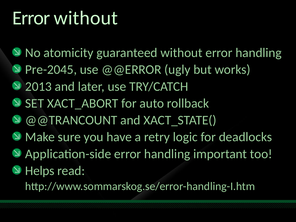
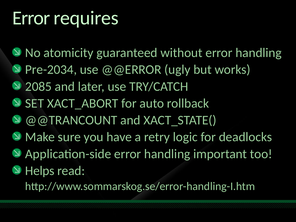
Error without: without -> requires (86, 18)
Pre-2045: Pre-2045 -> Pre-2034 (51, 70)
2013: 2013 -> 2085 (38, 86)
